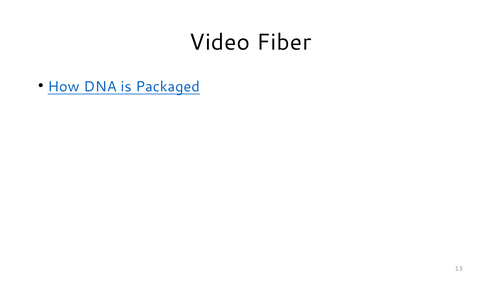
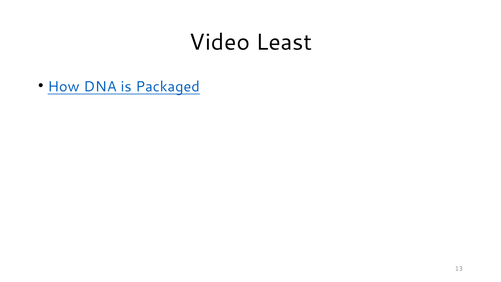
Fiber: Fiber -> Least (284, 42)
